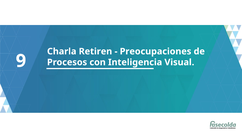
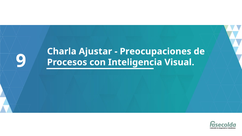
Retiren: Retiren -> Ajustar (95, 51)
